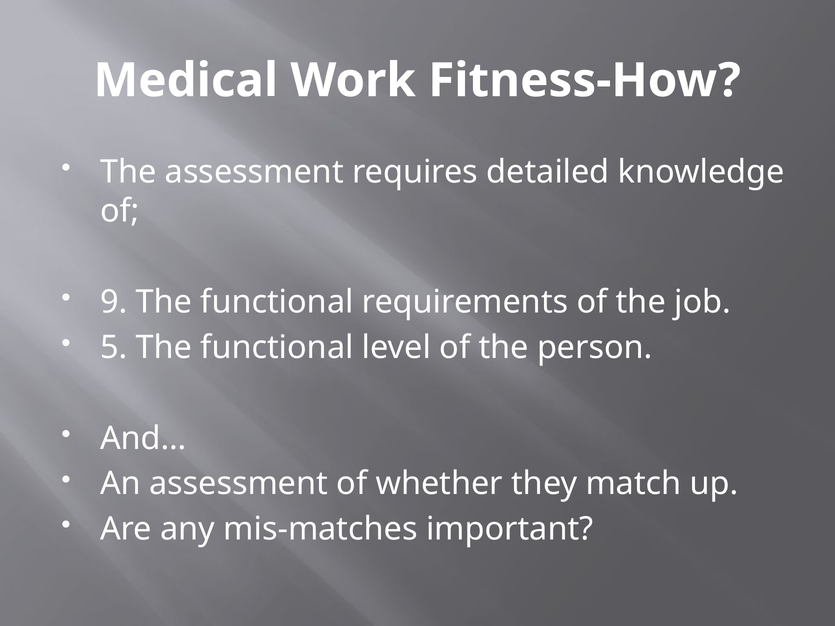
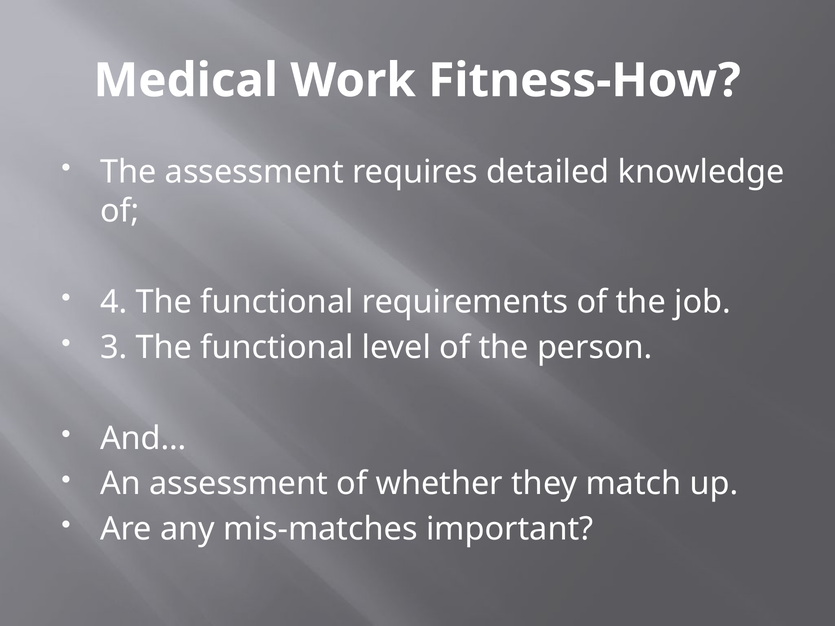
9: 9 -> 4 (114, 302)
5: 5 -> 3 (114, 347)
